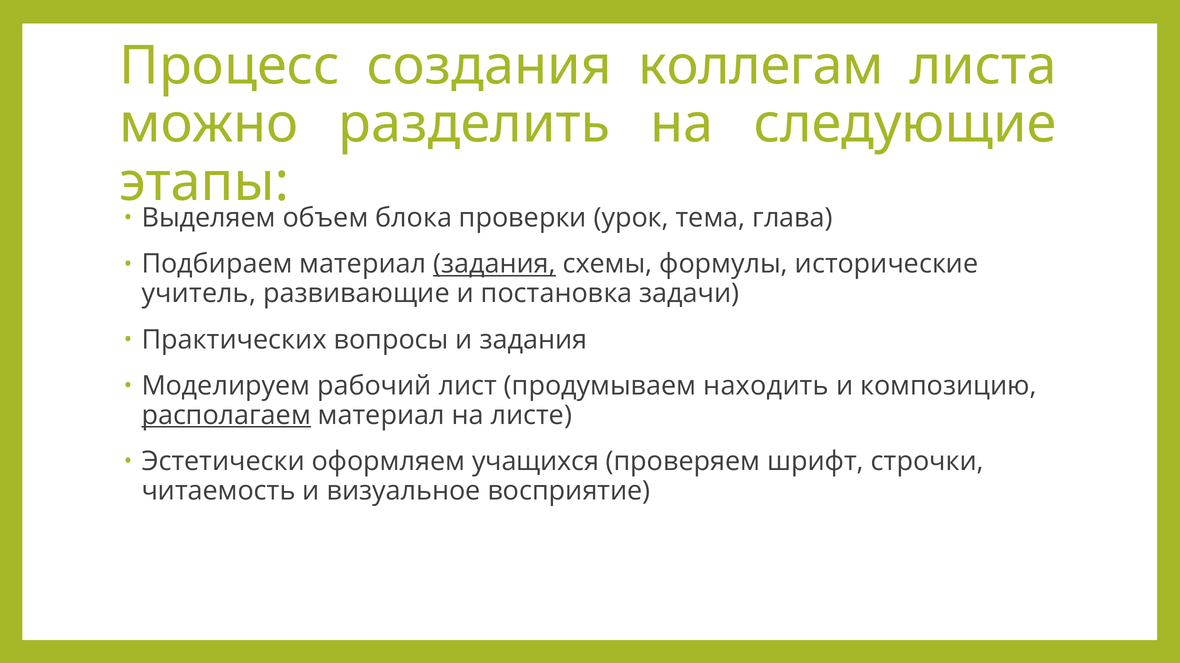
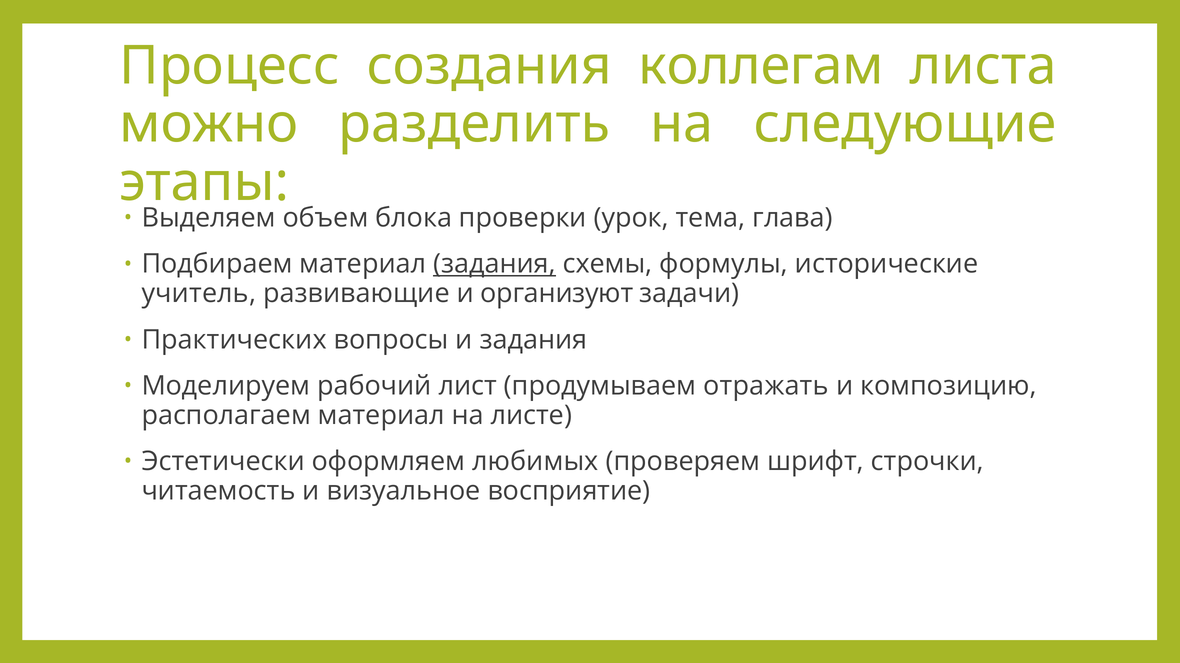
постановка: постановка -> организуют (557, 294)
находить: находить -> отражать (766, 386)
располагаем underline: present -> none (226, 416)
учащихся: учащихся -> любимых (535, 462)
